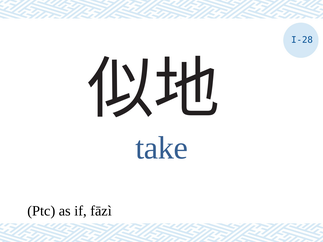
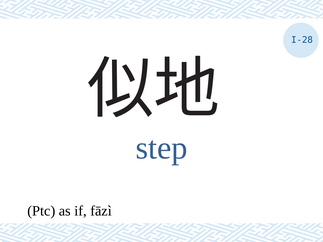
take: take -> step (161, 148)
